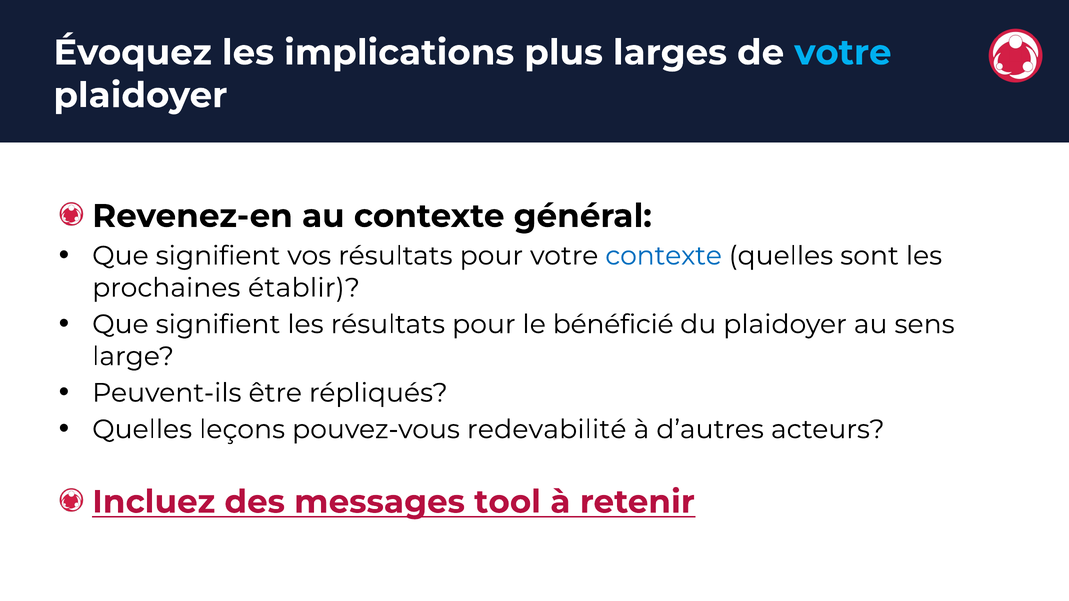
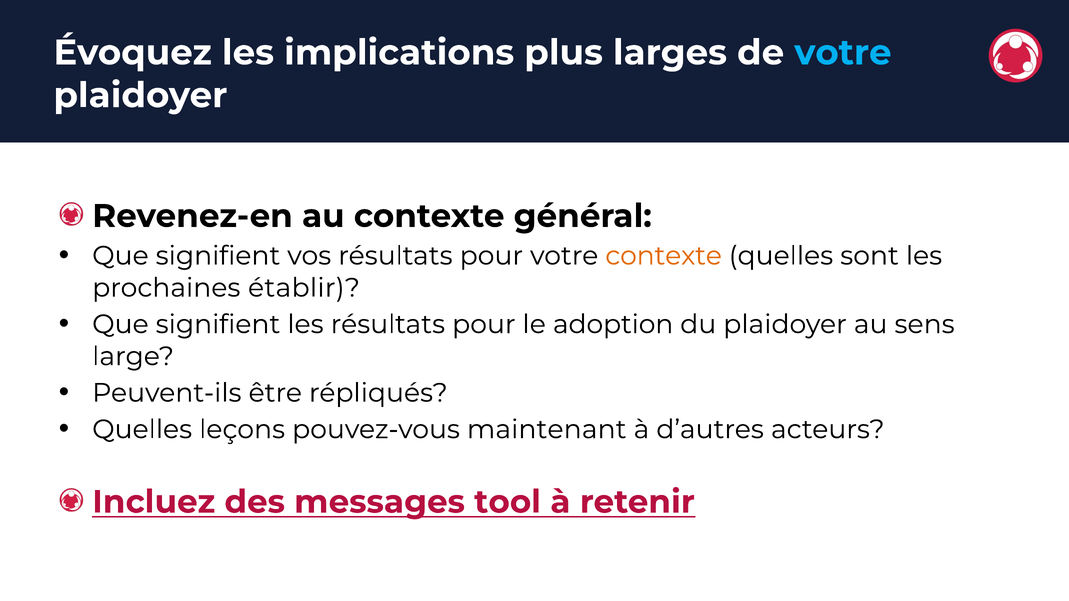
contexte colour: blue -> orange (664, 256)
bénéficié: bénéficié -> adoption (613, 325)
redevabilité: redevabilité -> maintenant (547, 430)
